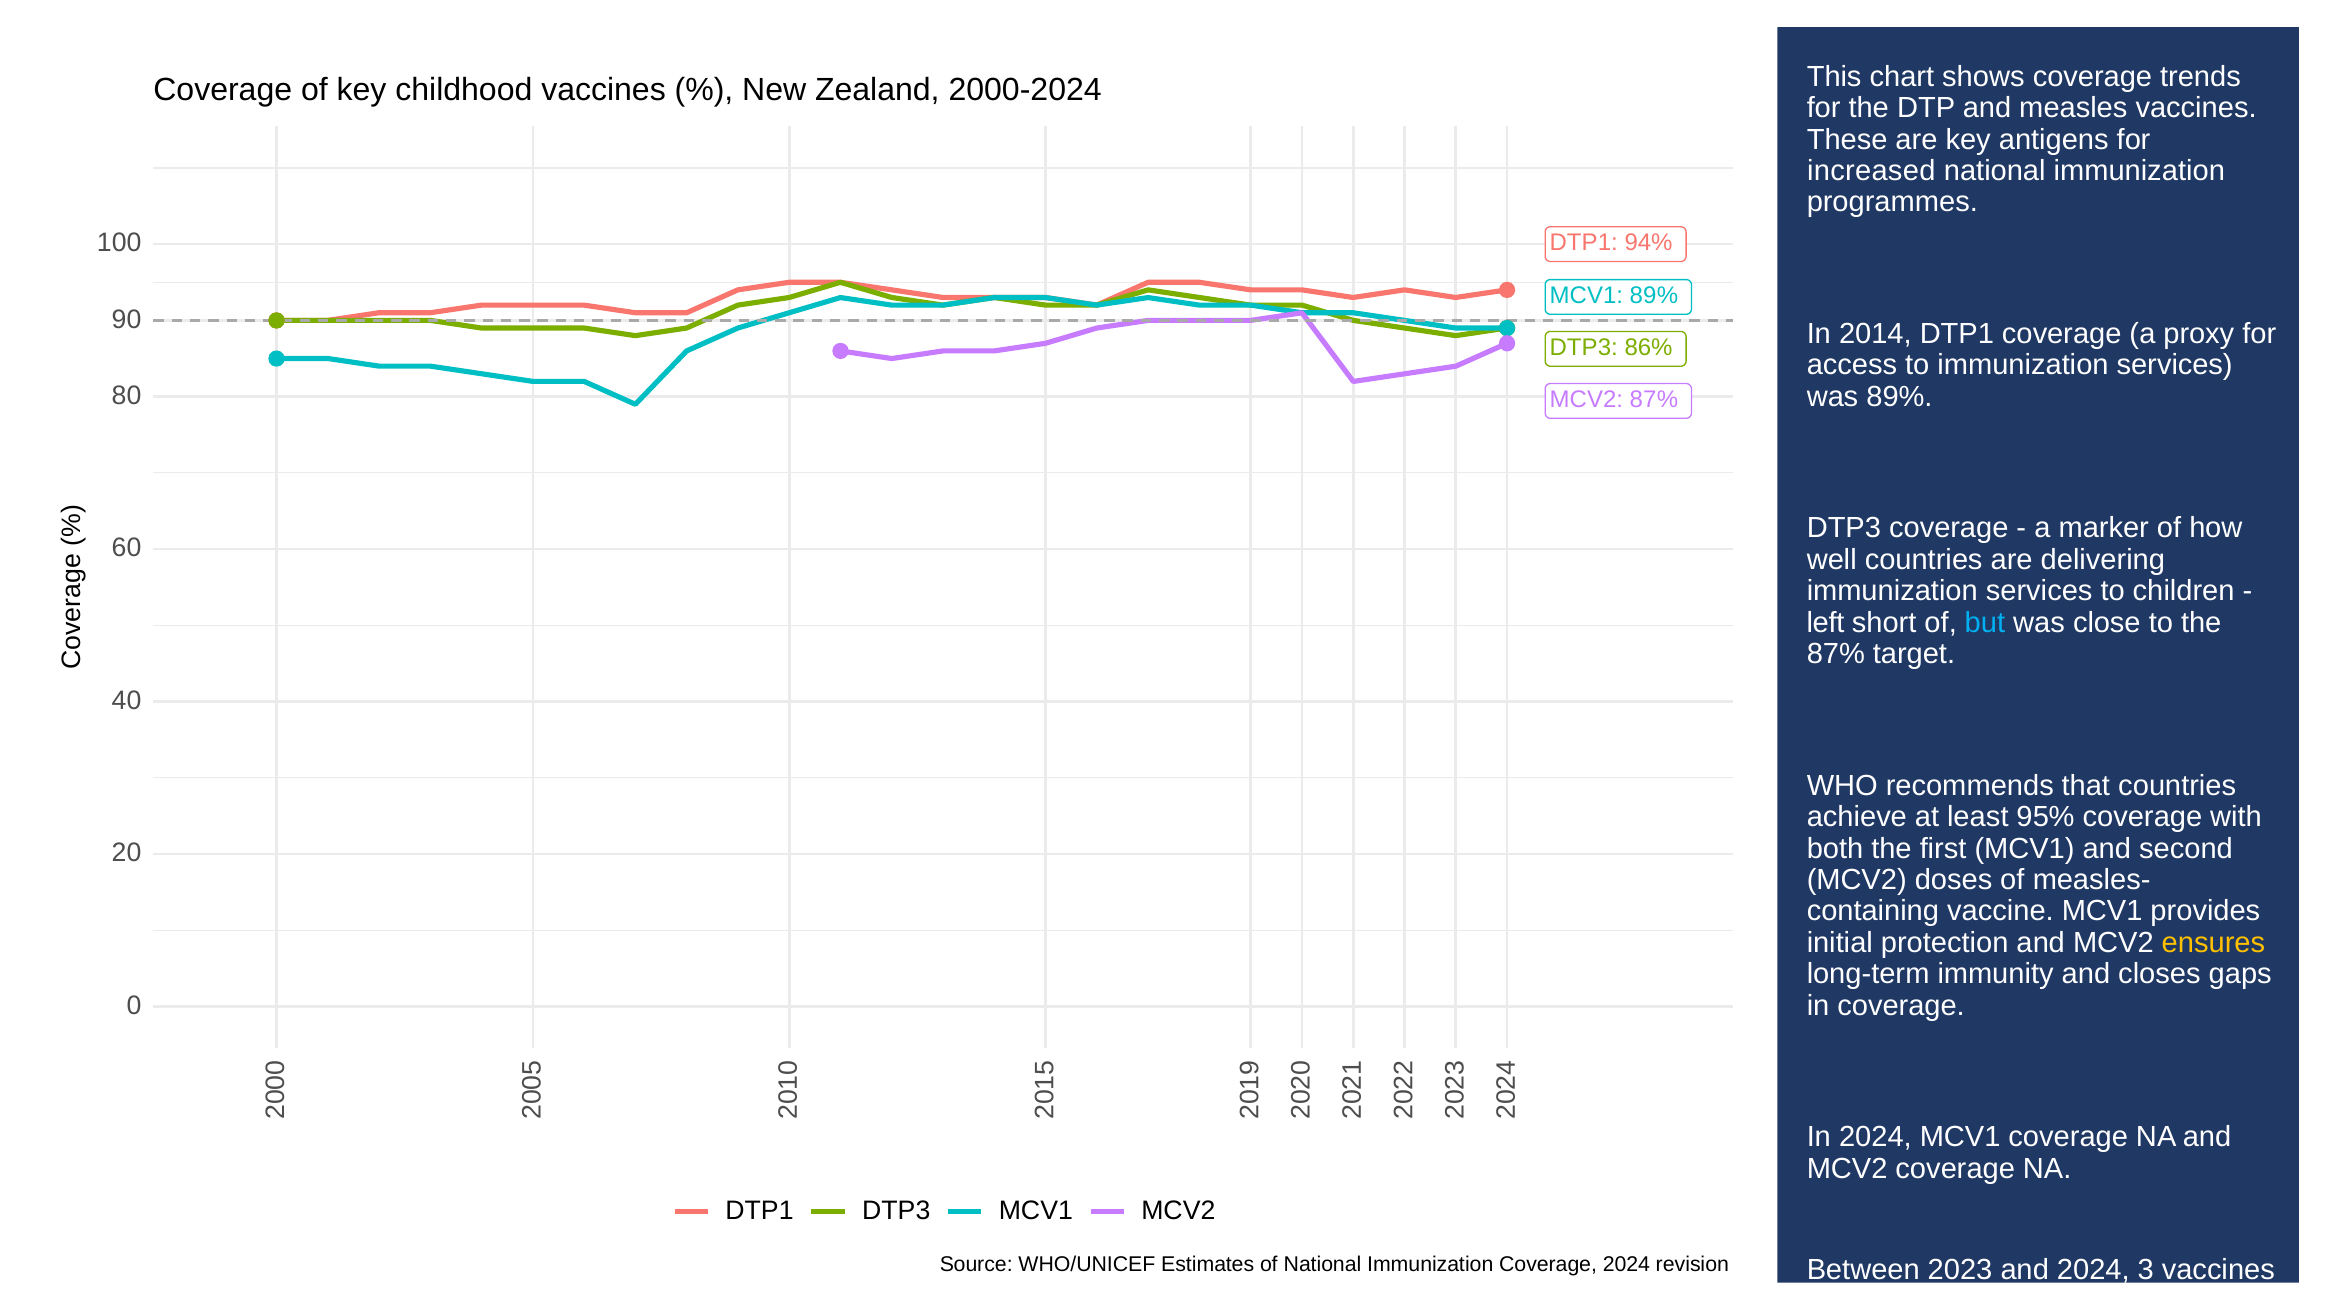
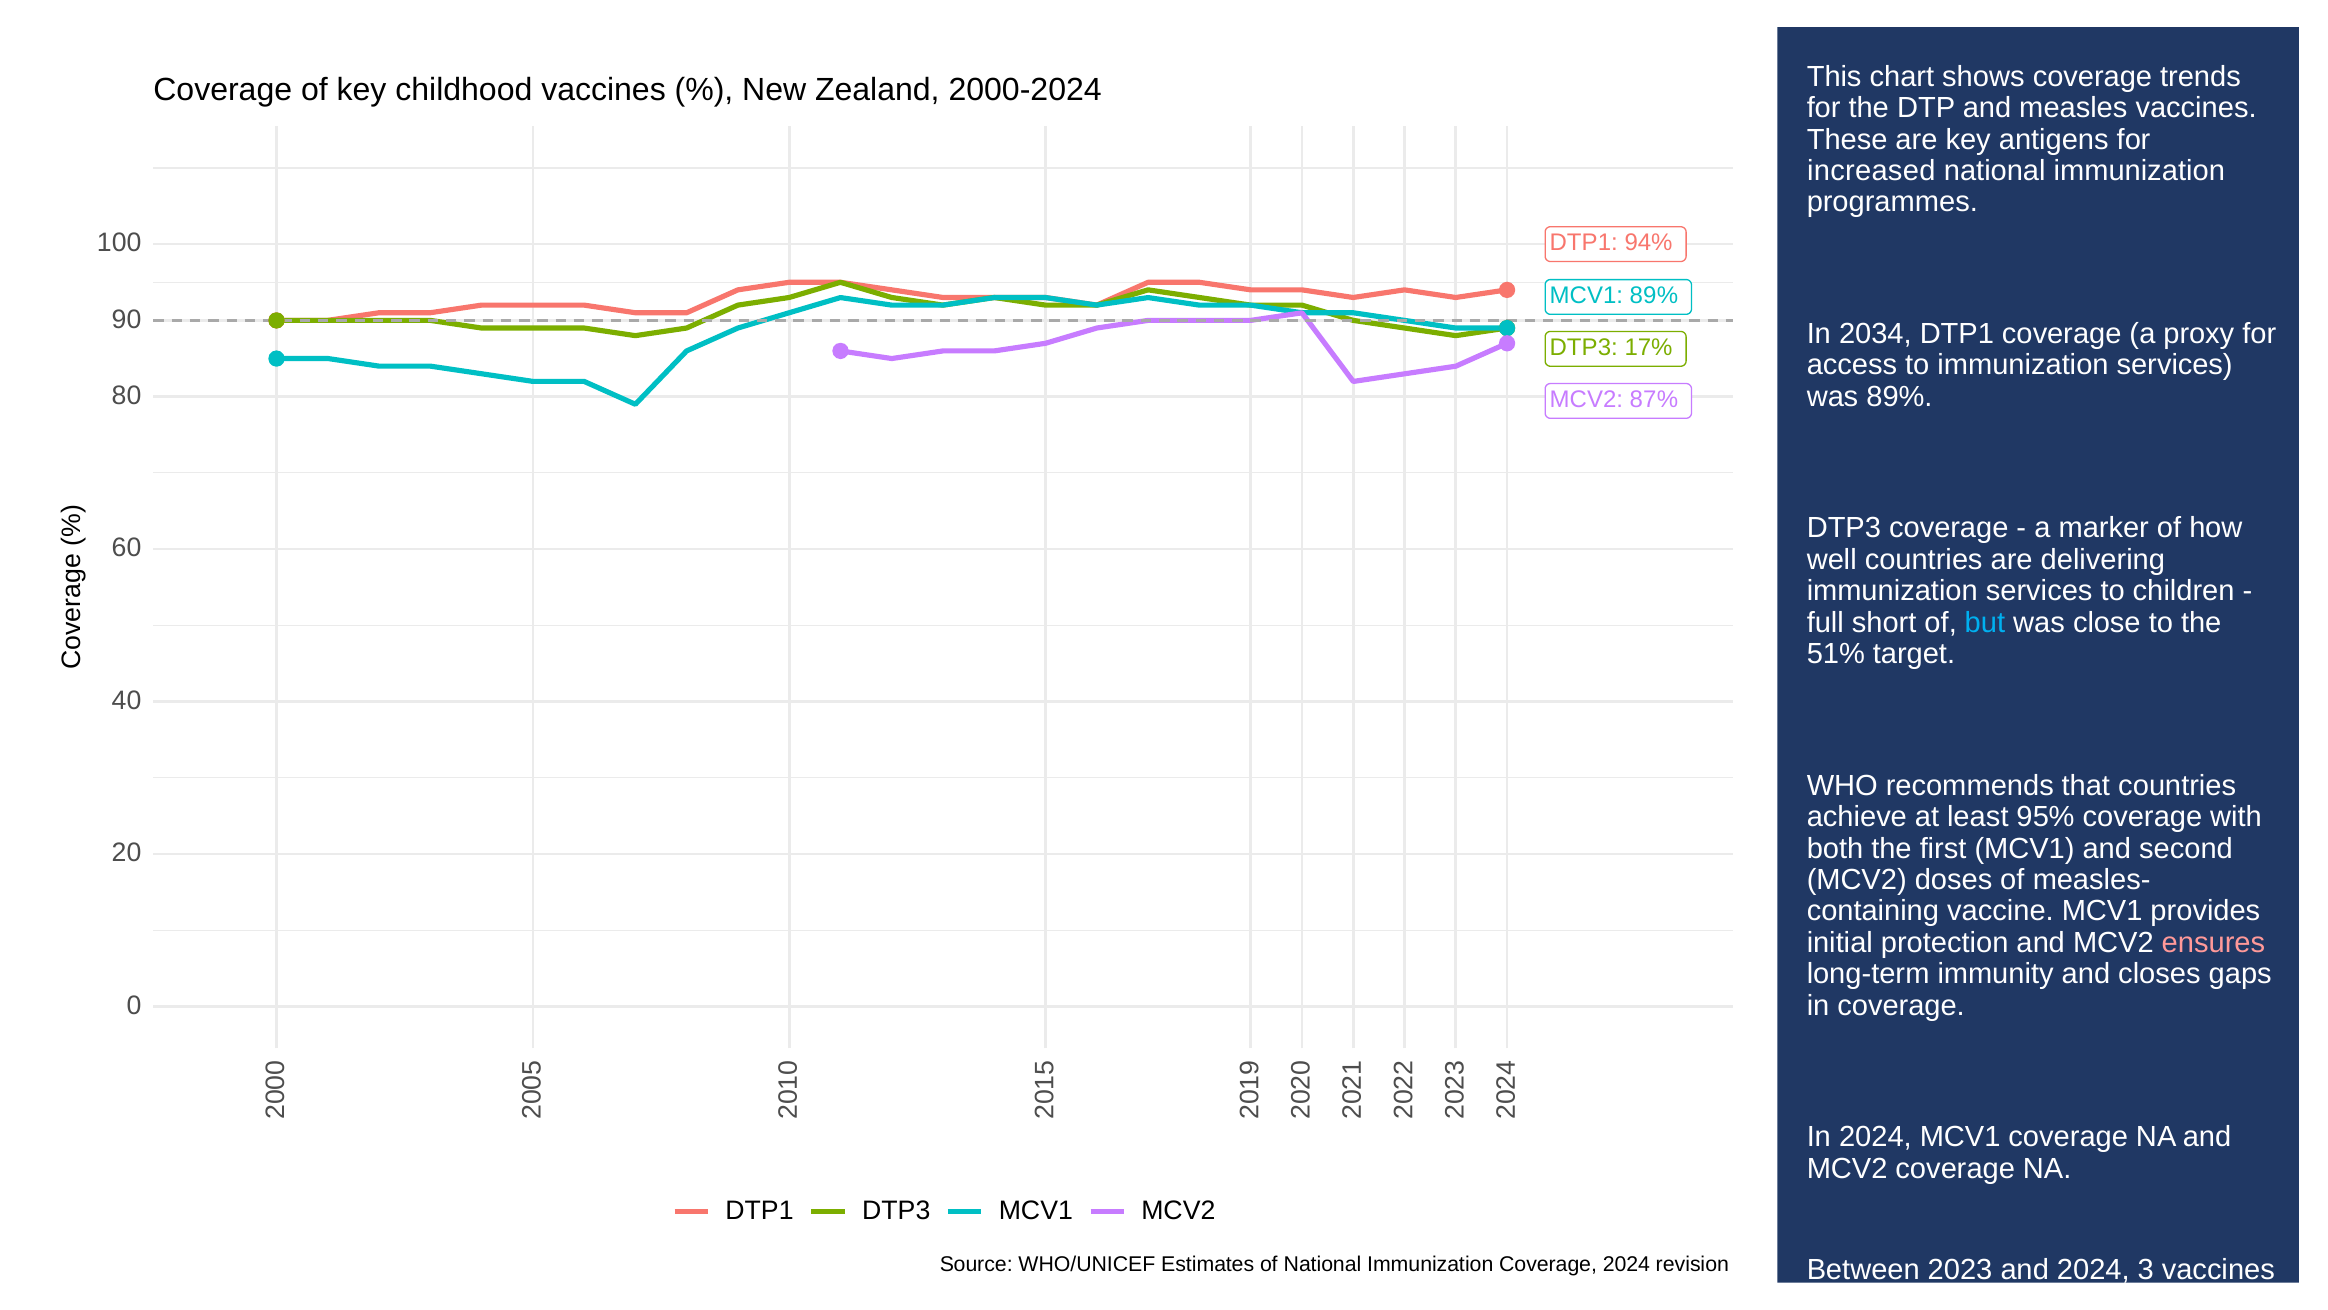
2014: 2014 -> 2034 (1875, 334)
86%: 86% -> 17% (1649, 348)
left: left -> full (1825, 622)
87%: 87% -> 51% (1836, 654)
ensures colour: yellow -> pink (2213, 942)
